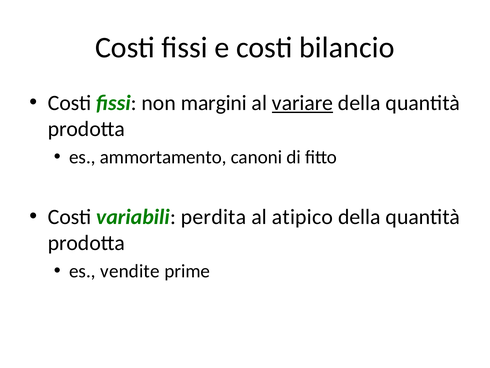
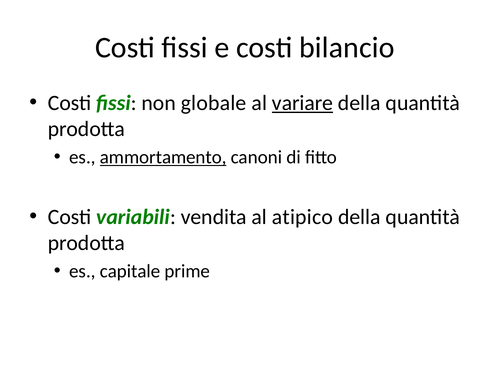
margini: margini -> globale (214, 103)
ammortamento underline: none -> present (163, 157)
perdita: perdita -> vendita (214, 217)
vendite: vendite -> capitale (130, 271)
